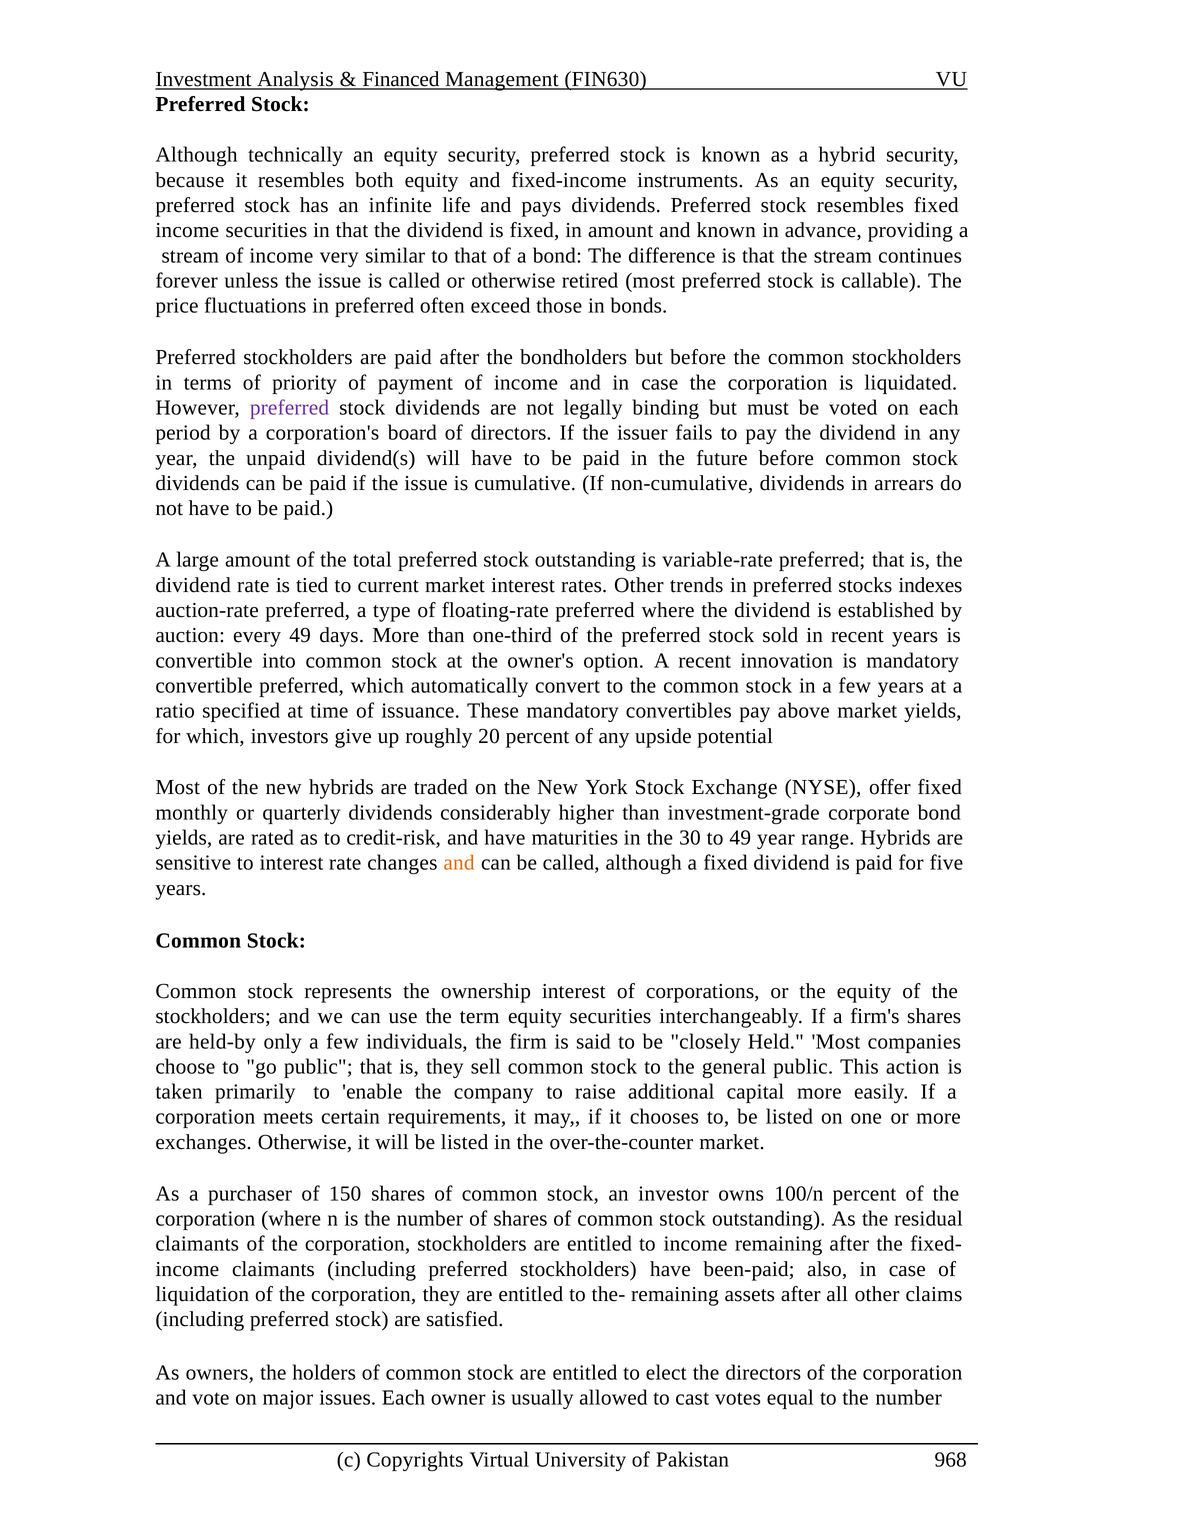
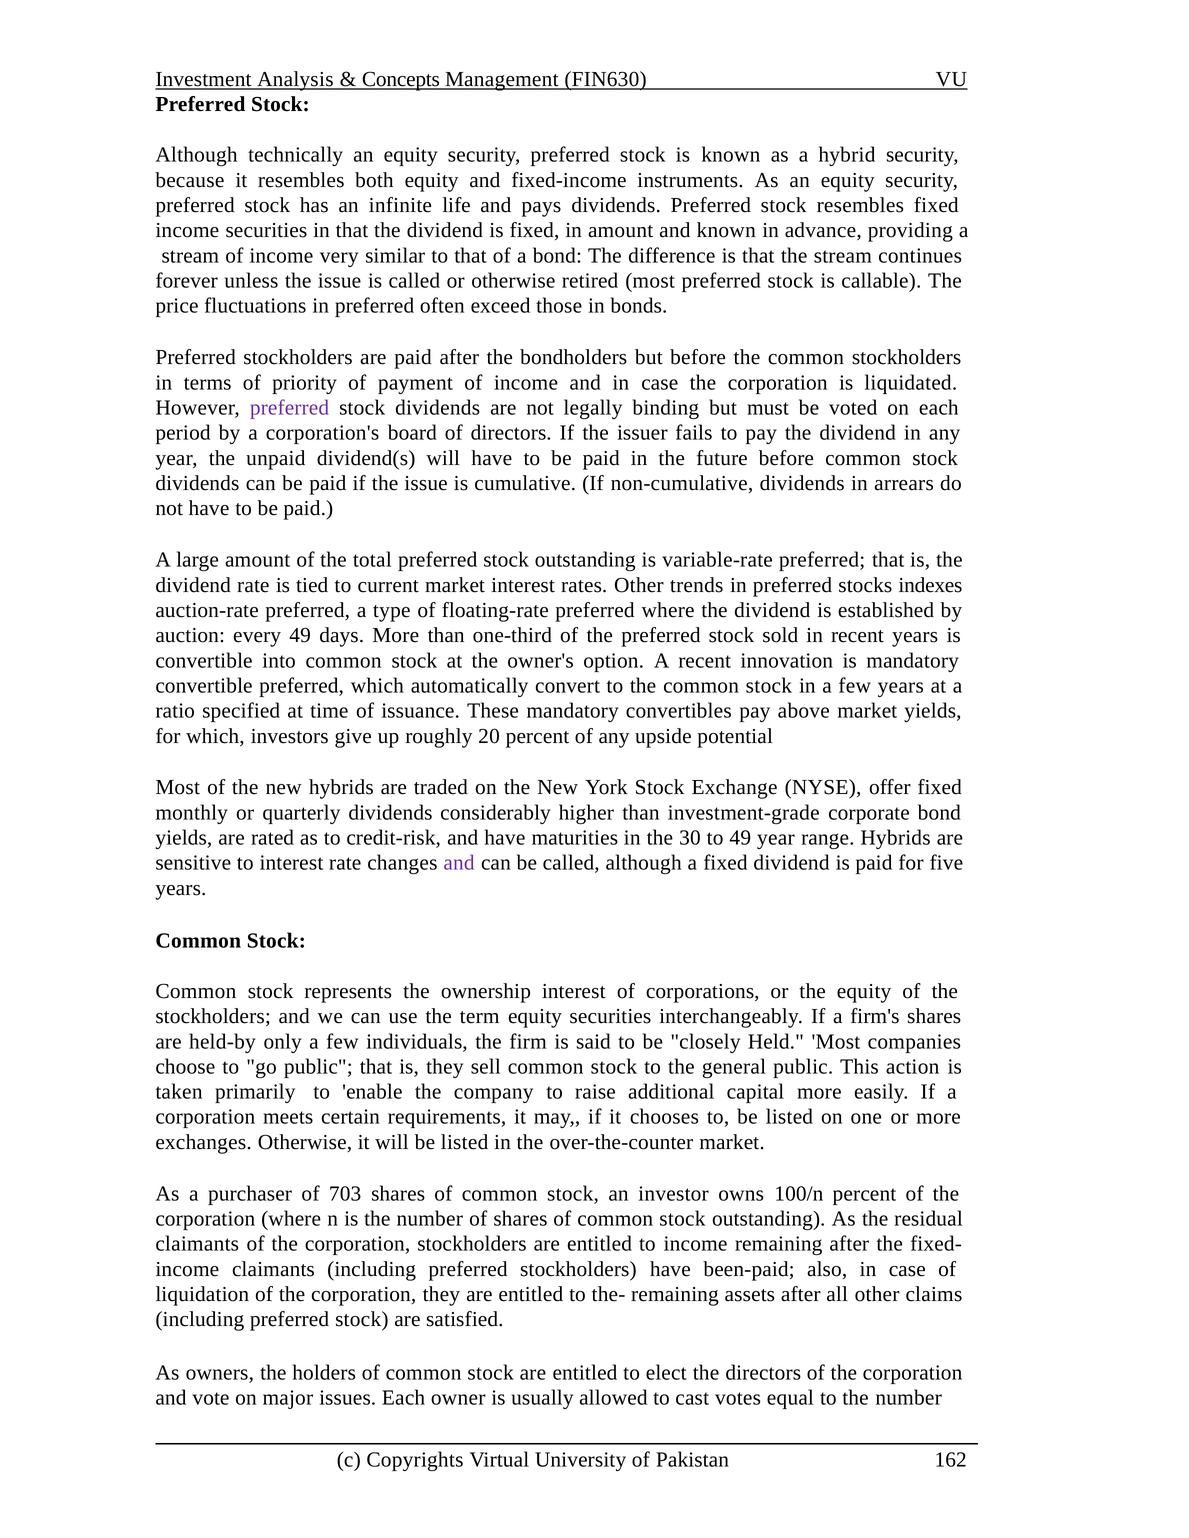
Financed: Financed -> Concepts (401, 79)
and colour: orange -> purple (459, 863)
150: 150 -> 703 (345, 1194)
968: 968 -> 162 (951, 1461)
